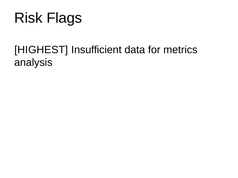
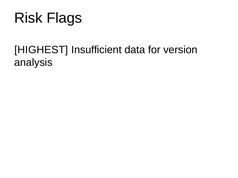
metrics: metrics -> version (180, 50)
